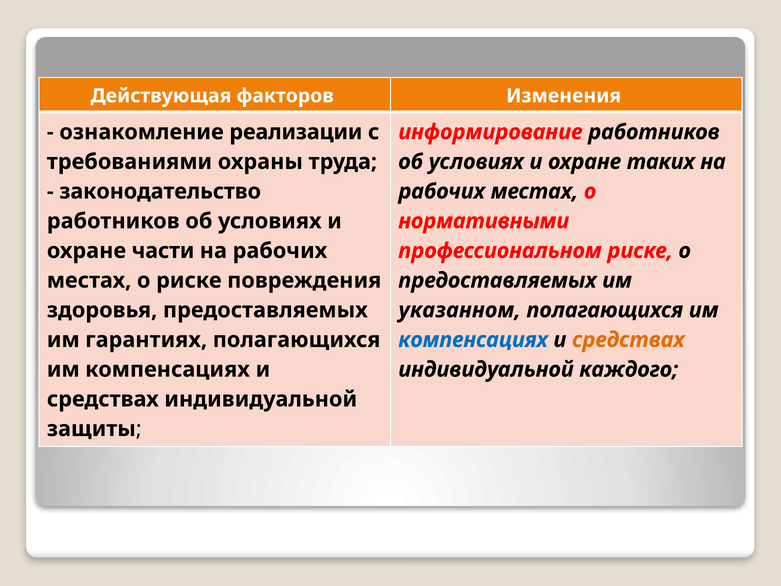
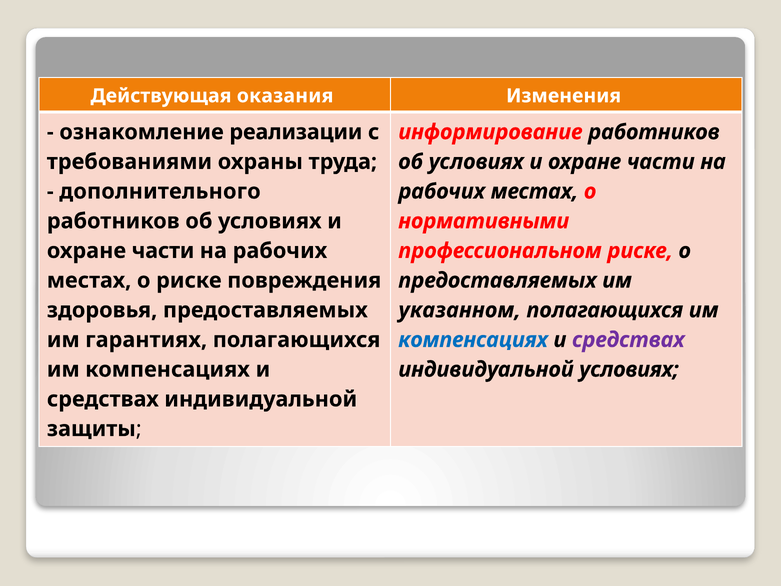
факторов: факторов -> оказания (285, 96)
таких: таких -> части (661, 162)
законодательство: законодательство -> дополнительного (160, 191)
средствах colour: orange -> purple (628, 340)
индивидуальной каждого: каждого -> условиях (629, 369)
